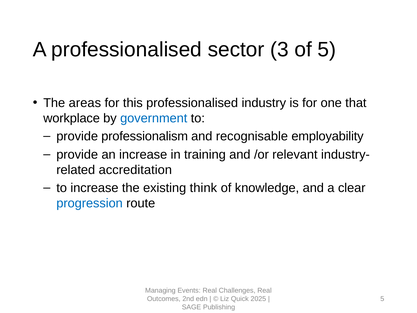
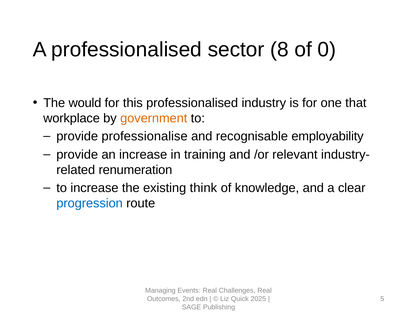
3: 3 -> 8 (279, 50)
of 5: 5 -> 0 (327, 50)
areas: areas -> would (85, 103)
government colour: blue -> orange (154, 118)
professionalism: professionalism -> professionalise (145, 136)
accreditation: accreditation -> renumeration (135, 170)
